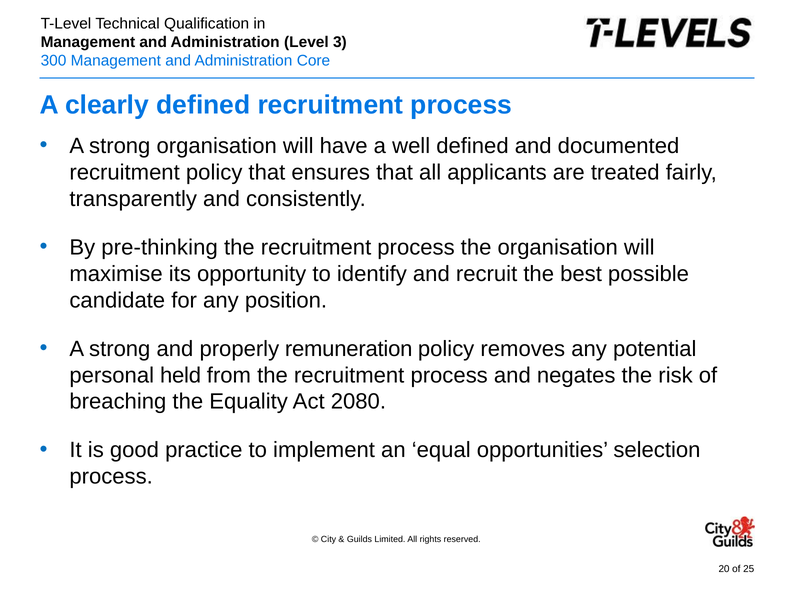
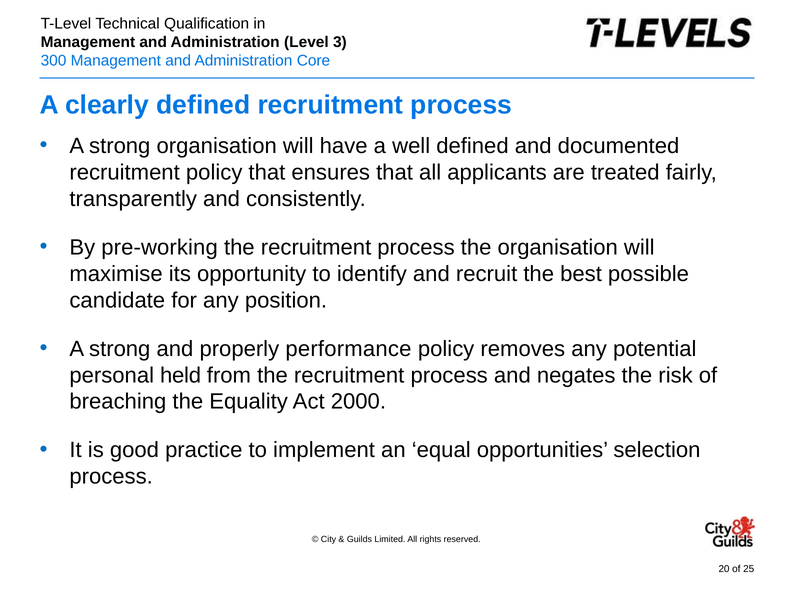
pre-thinking: pre-thinking -> pre-working (160, 248)
remuneration: remuneration -> performance (348, 349)
2080: 2080 -> 2000 (358, 402)
